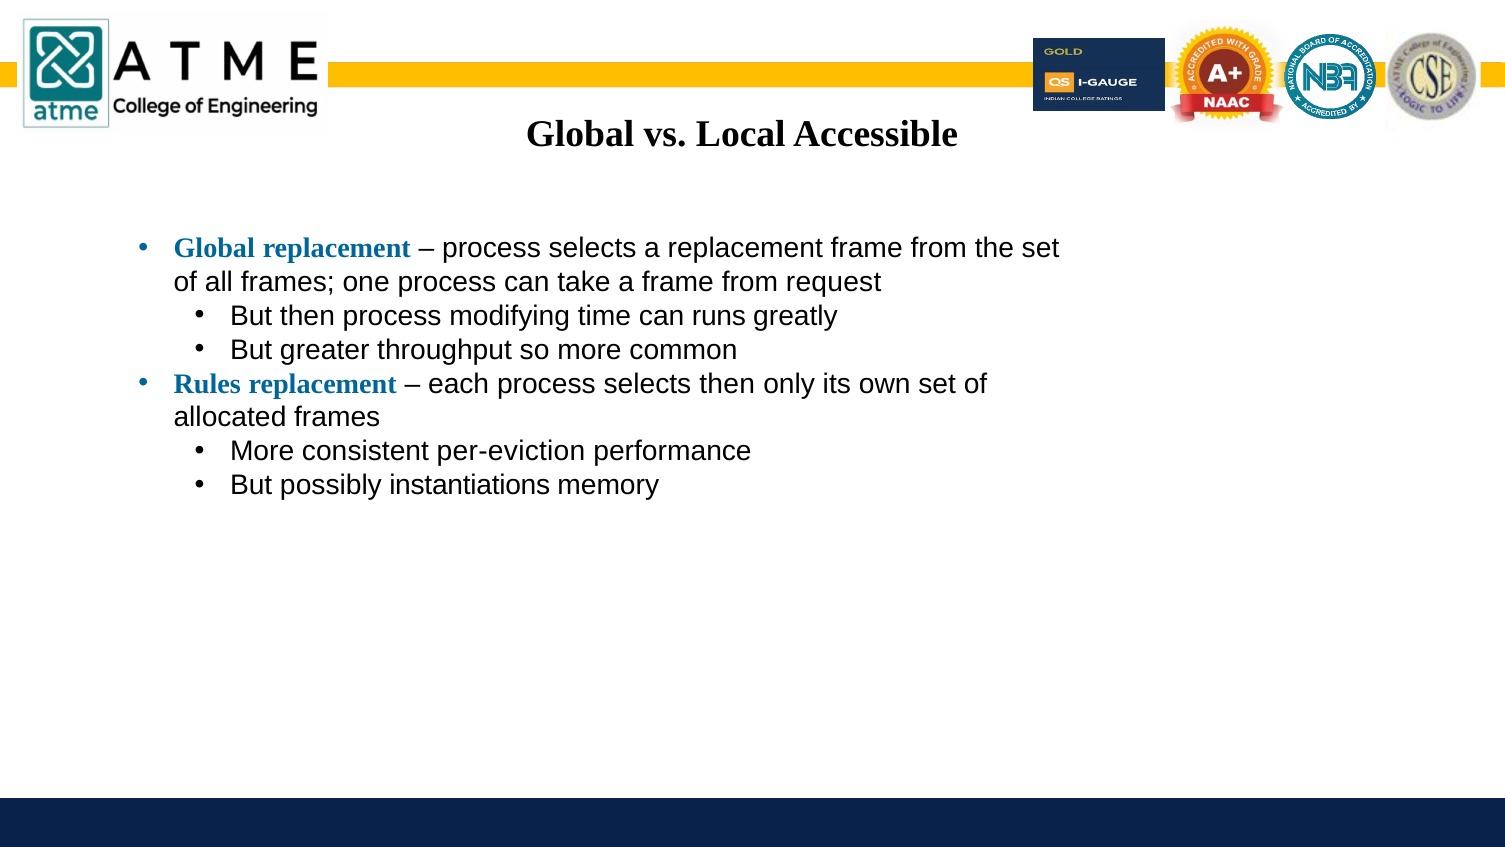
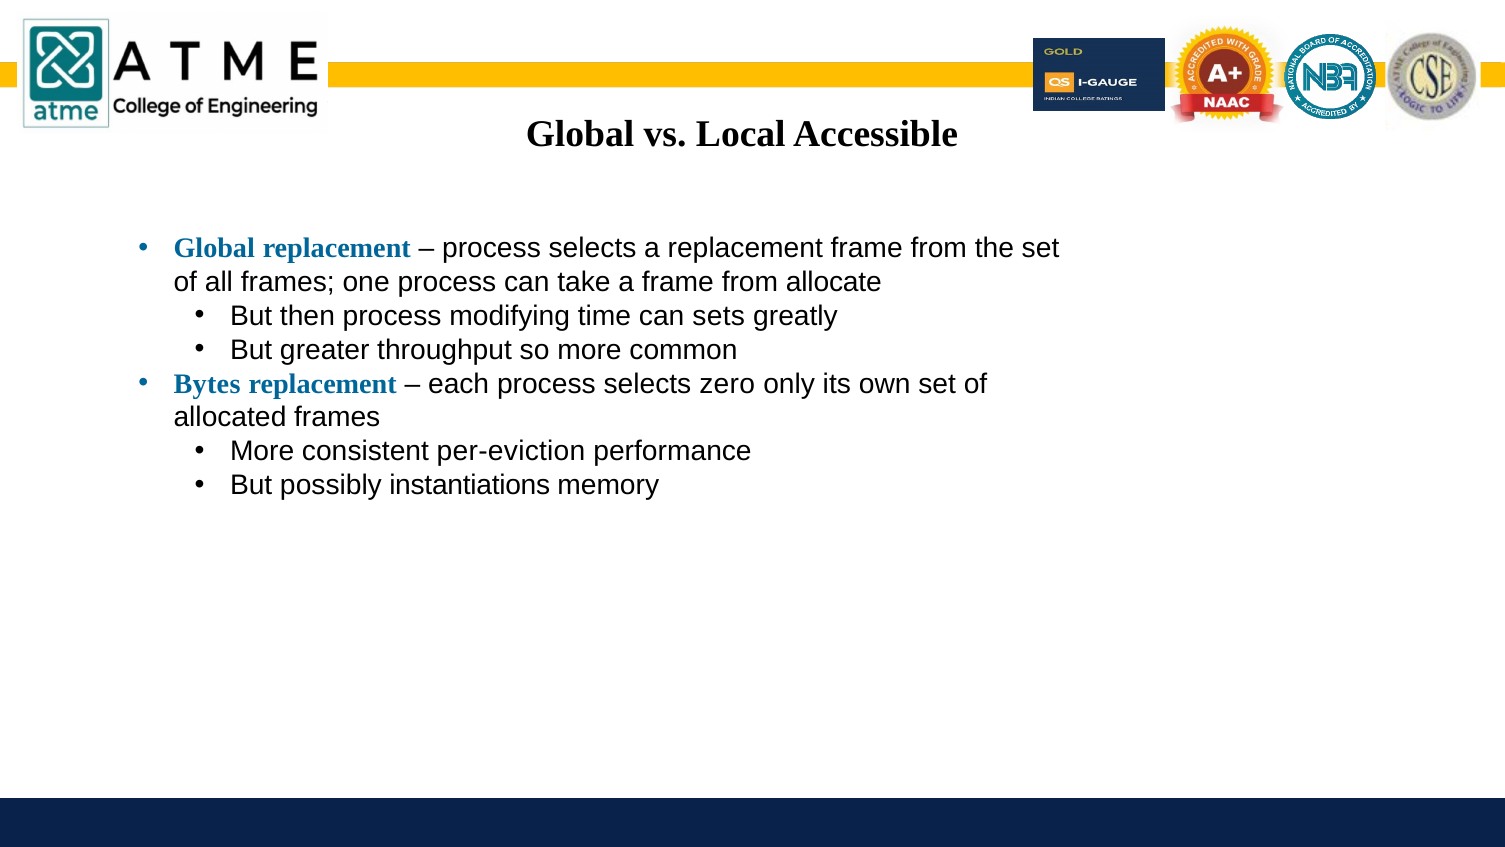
request: request -> allocate (834, 282)
runs: runs -> sets (719, 316)
Rules: Rules -> Bytes (207, 384)
selects then: then -> zero (727, 384)
